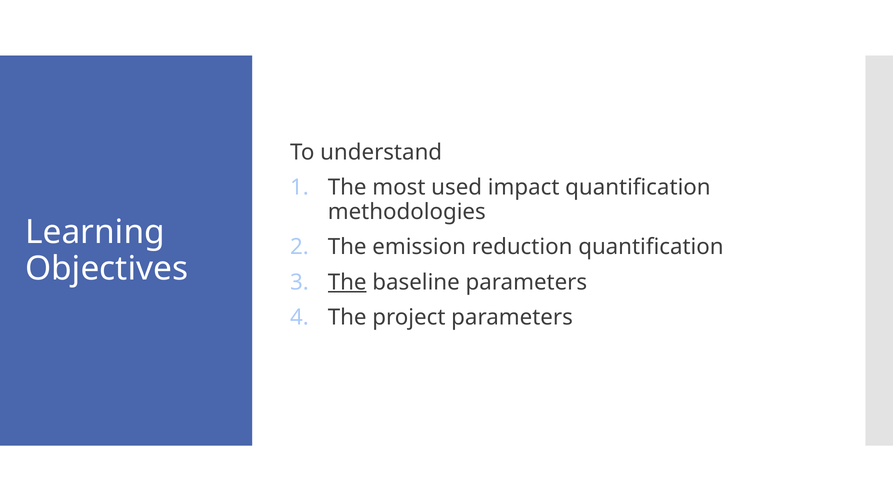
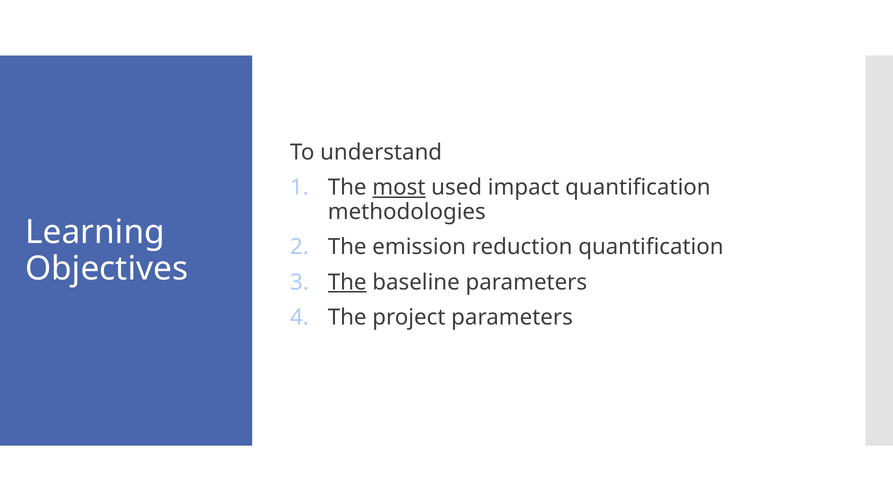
most underline: none -> present (399, 188)
